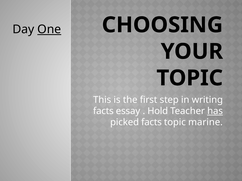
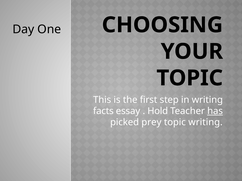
One underline: present -> none (49, 29)
picked facts: facts -> prey (151, 123)
topic marine: marine -> writing (205, 123)
